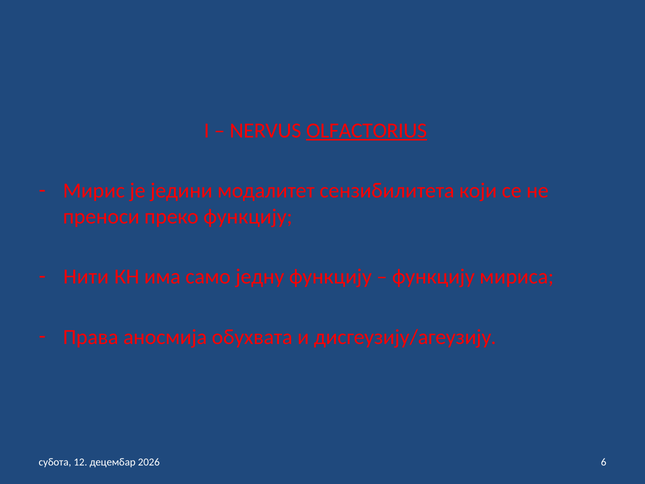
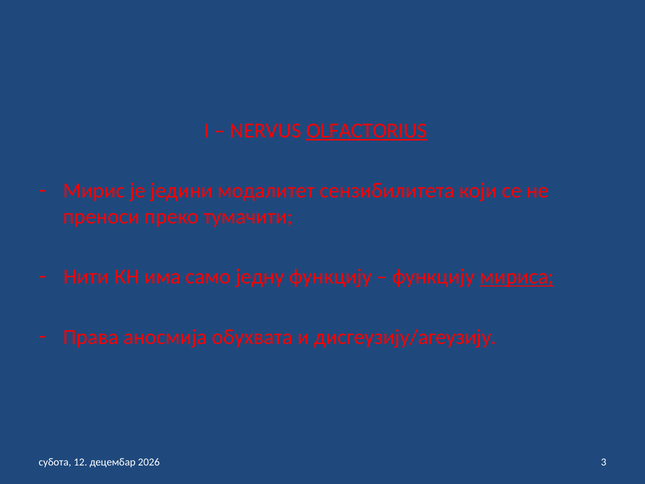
преко функцију: функцију -> тумачити (248, 216)
мириса underline: none -> present (517, 277)
6: 6 -> 3 (604, 462)
